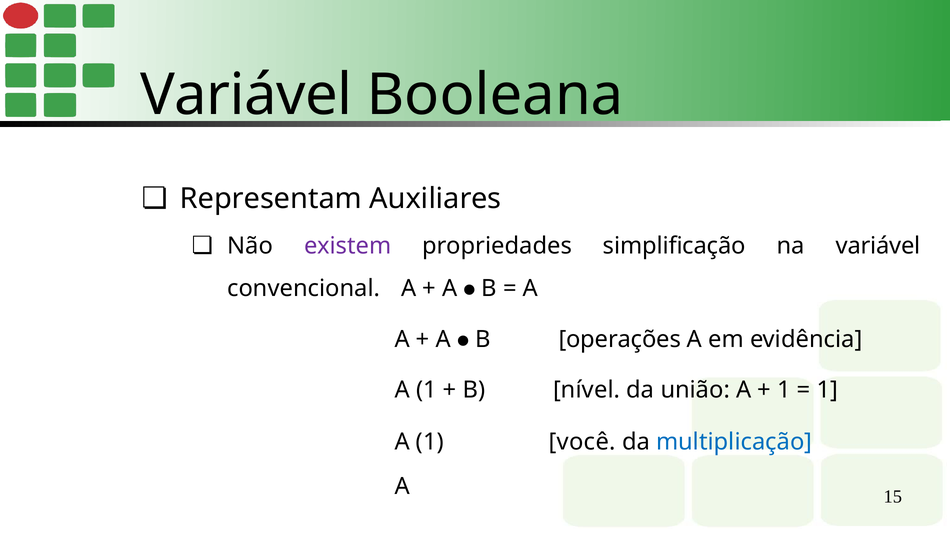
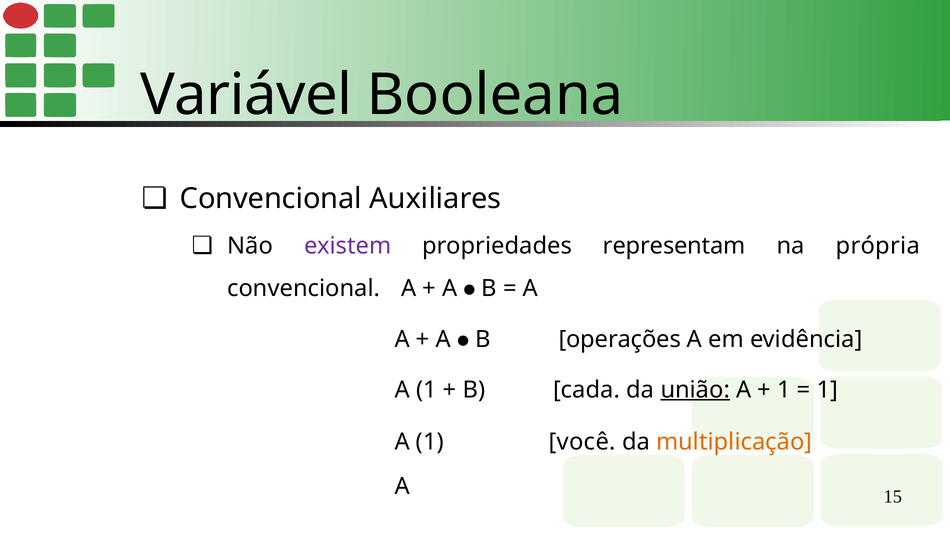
Representam: Representam -> Convencional (271, 199)
simplificação: simplificação -> representam (674, 246)
na variável: variável -> própria (878, 246)
nível: nível -> cada (587, 390)
união underline: none -> present (695, 390)
multiplicação colour: blue -> orange (734, 442)
